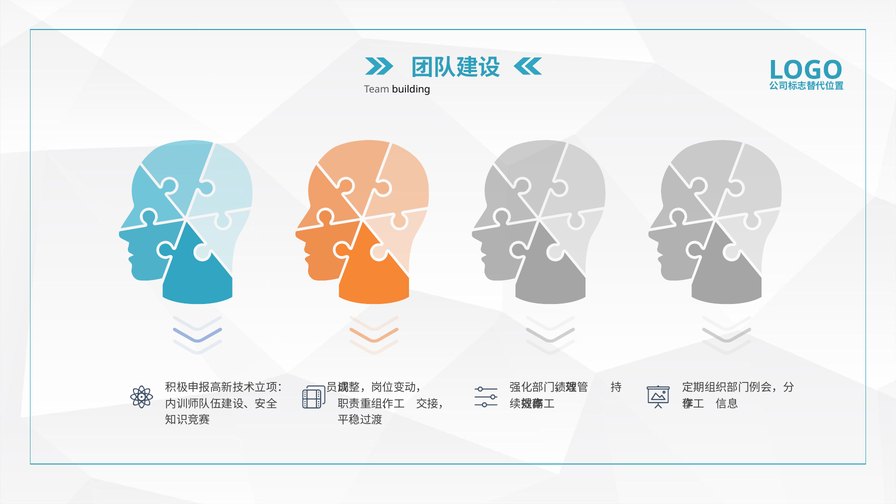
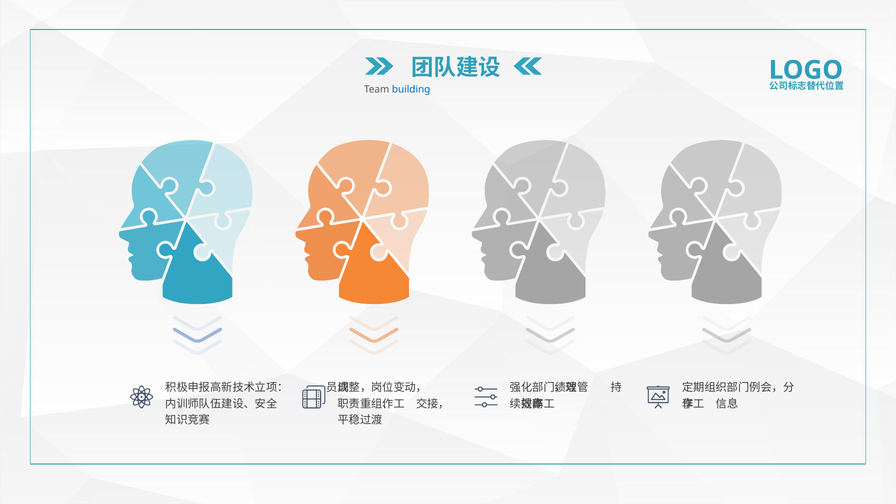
building colour: black -> blue (411, 90)
